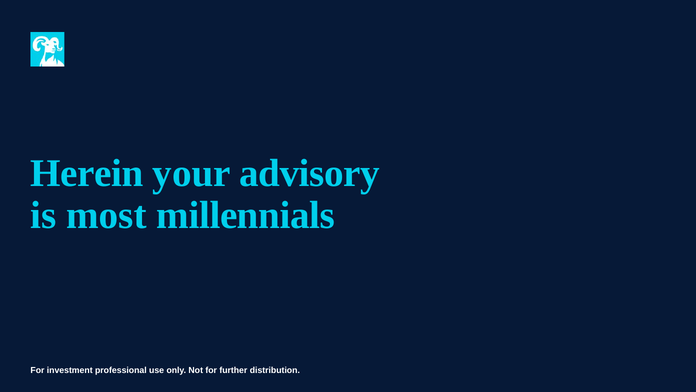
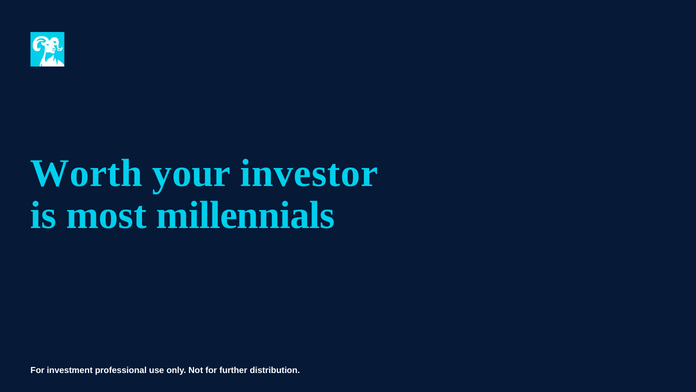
Herein: Herein -> Worth (86, 173)
advisory: advisory -> investor (309, 173)
